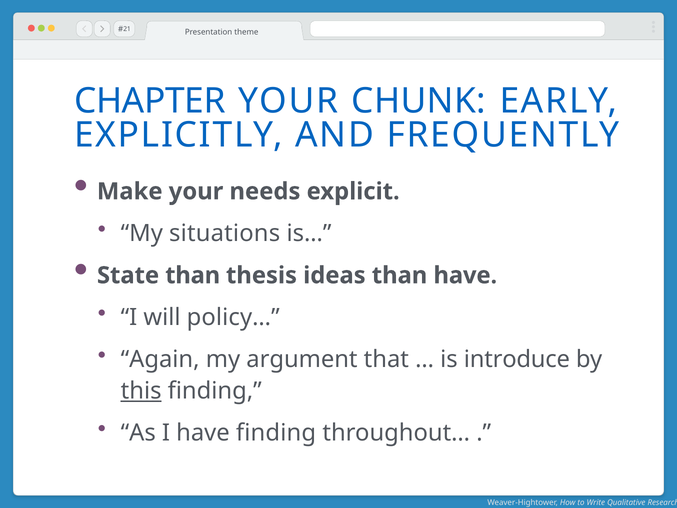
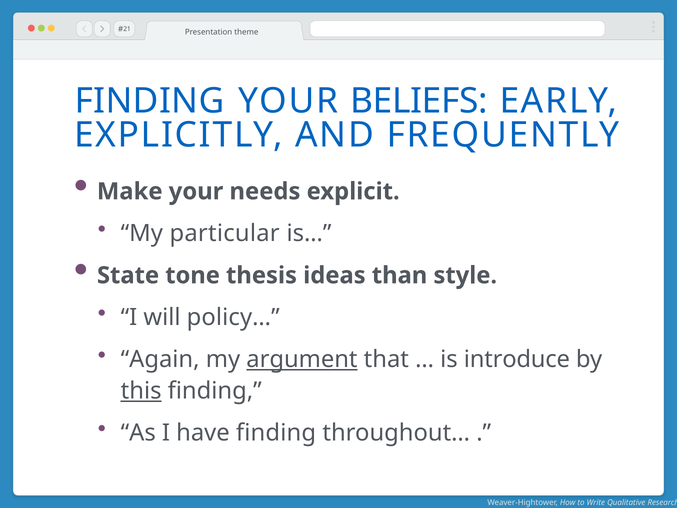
CHAPTER: CHAPTER -> FINDING (150, 101)
CHUNK: CHUNK -> BELIEFS (419, 101)
situations: situations -> particular (225, 233)
State than: than -> tone (193, 275)
than have: have -> style (465, 275)
argument underline: none -> present (302, 359)
